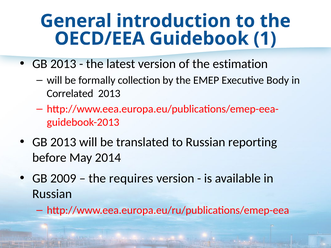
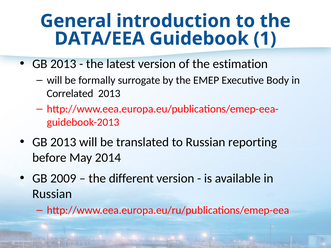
OECD/EEA: OECD/EEA -> DATA/EEA (100, 39)
collection: collection -> surrogate (139, 80)
requires: requires -> different (131, 179)
